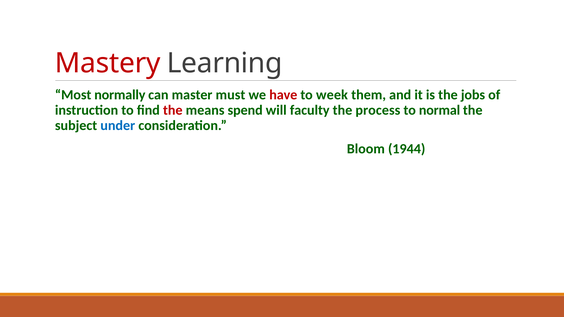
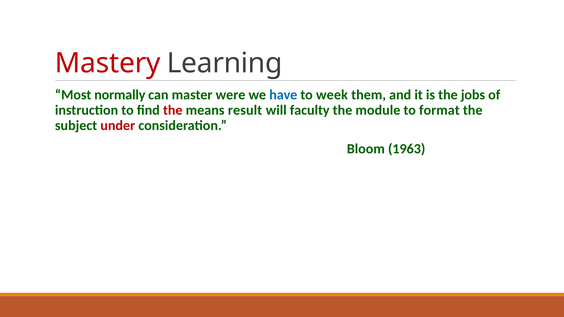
must: must -> were (231, 95)
have colour: red -> blue (283, 95)
spend: spend -> result (245, 110)
process: process -> module (378, 110)
normal: normal -> format (439, 110)
under colour: blue -> red (118, 125)
1944: 1944 -> 1963 (407, 149)
